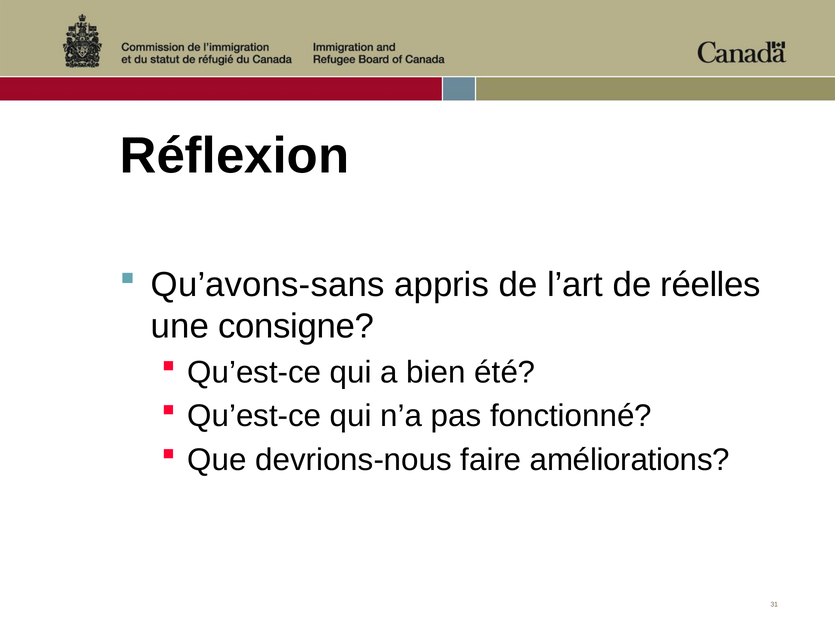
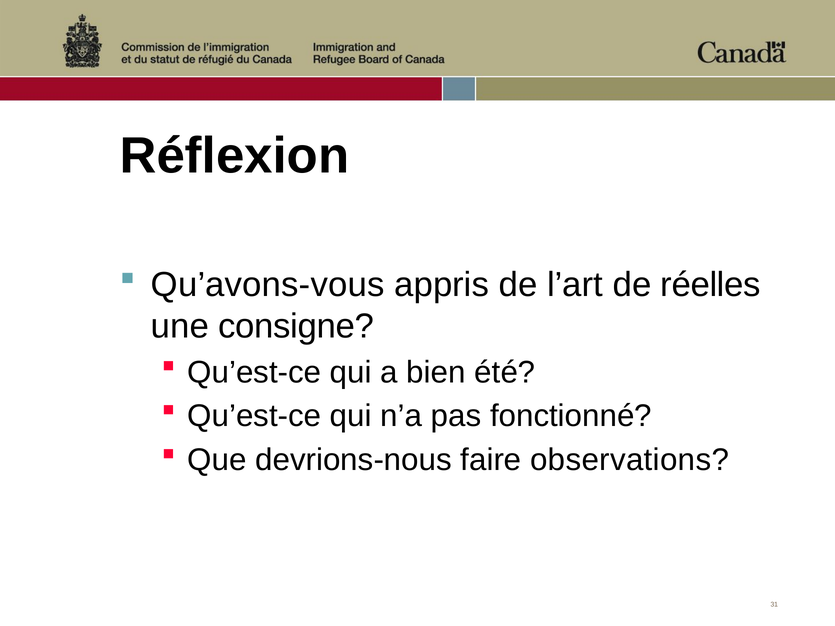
Qu’avons-sans: Qu’avons-sans -> Qu’avons-vous (268, 285)
améliorations: améliorations -> observations (630, 460)
